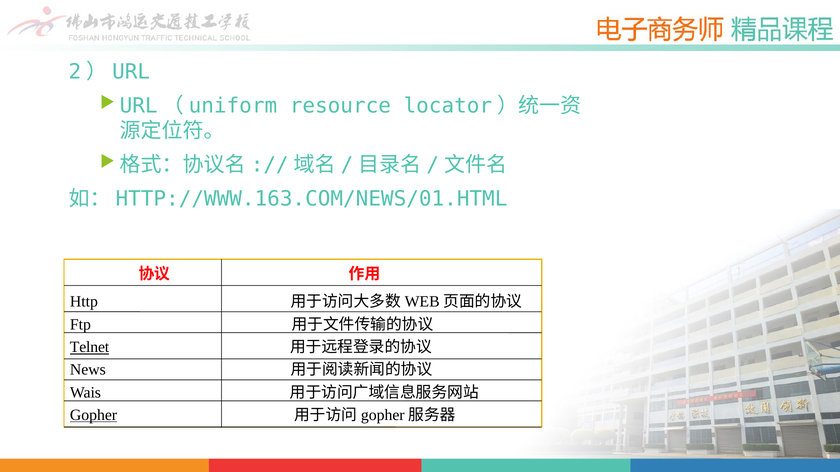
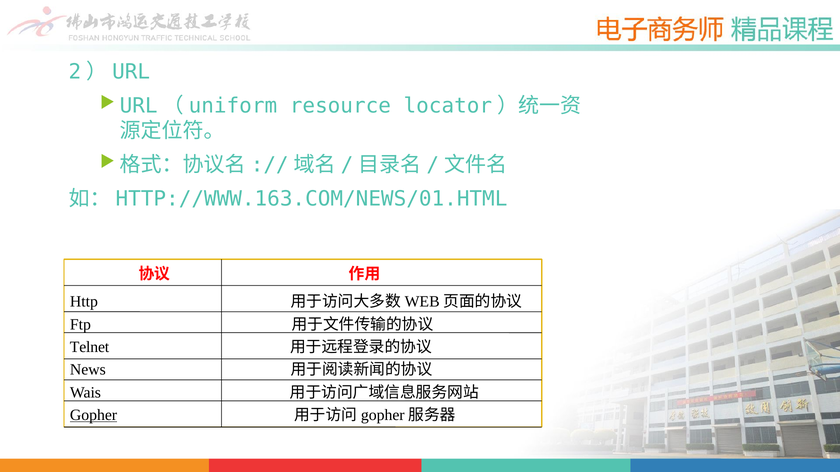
Telnet underline: present -> none (90, 347)
